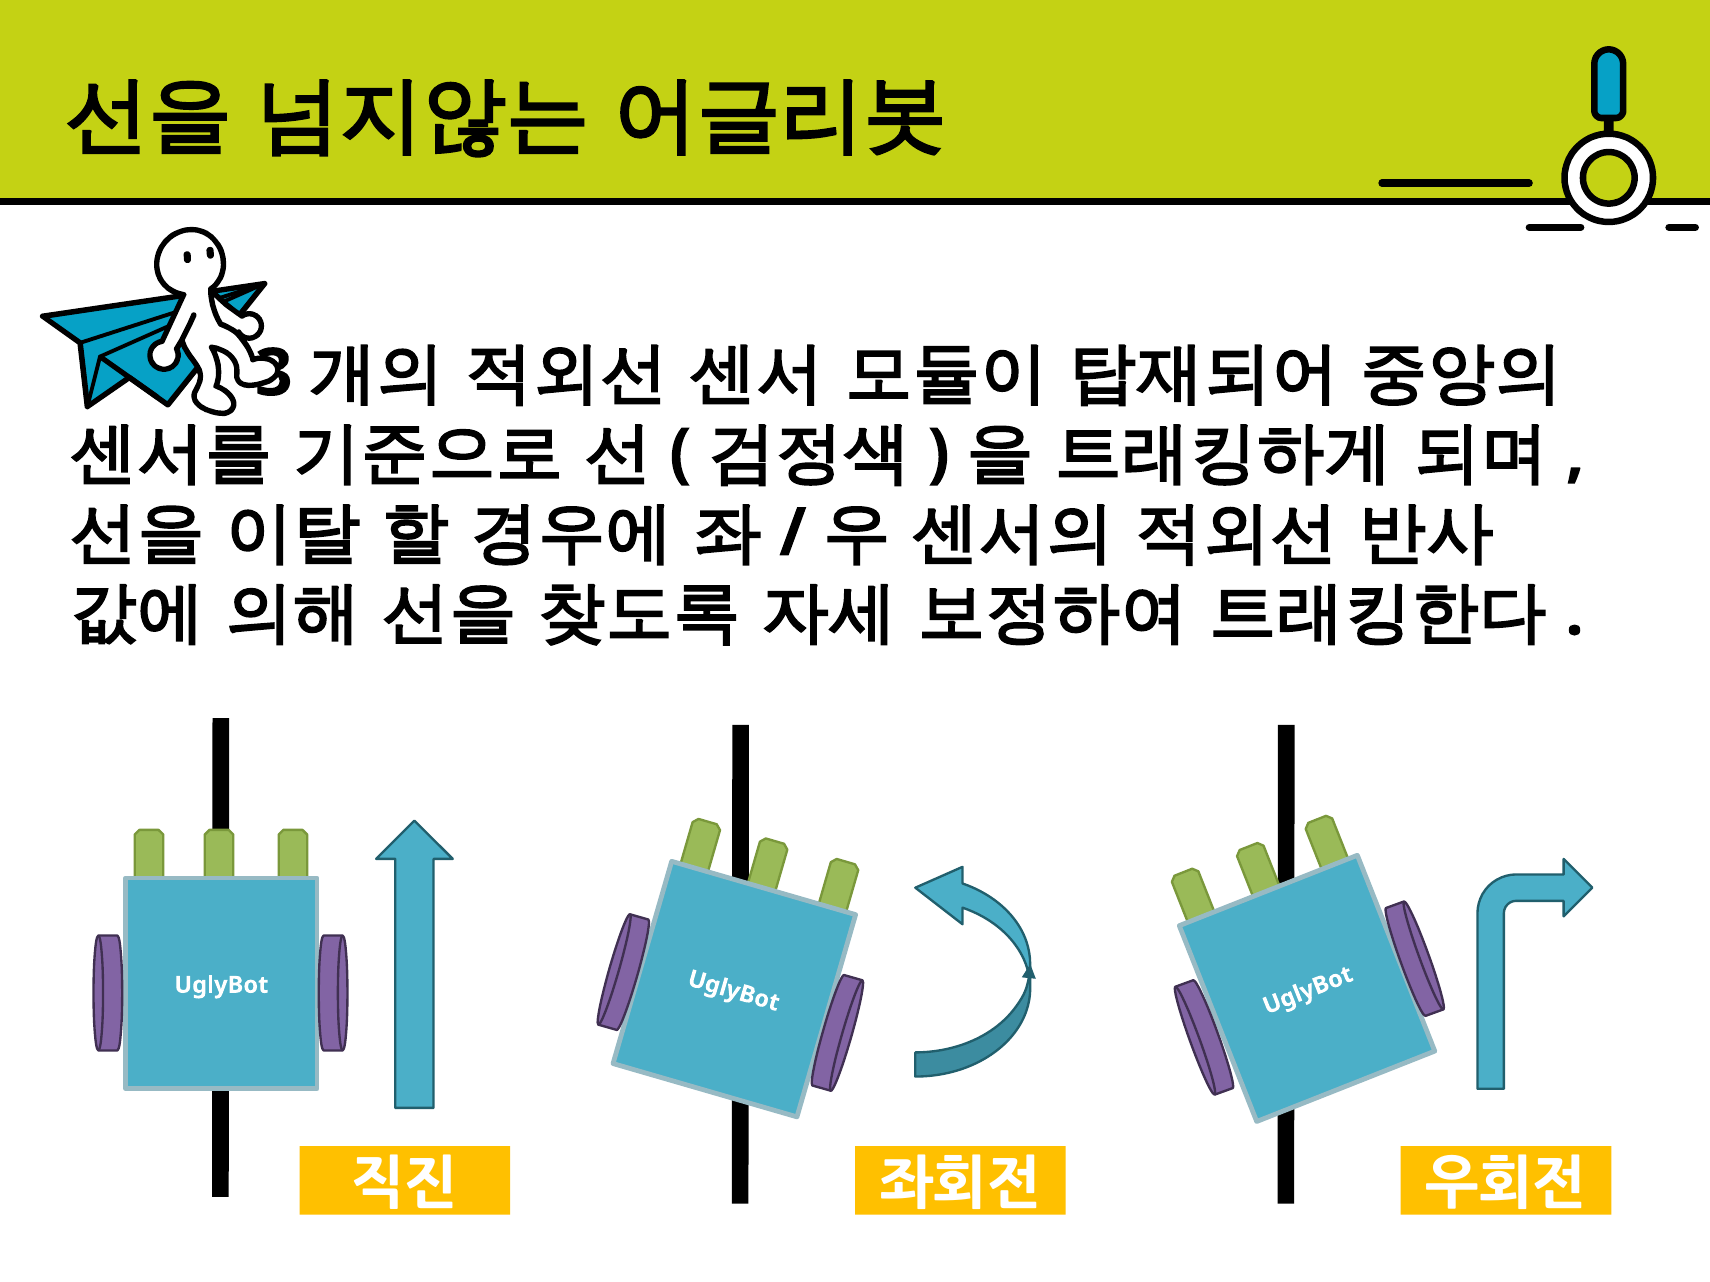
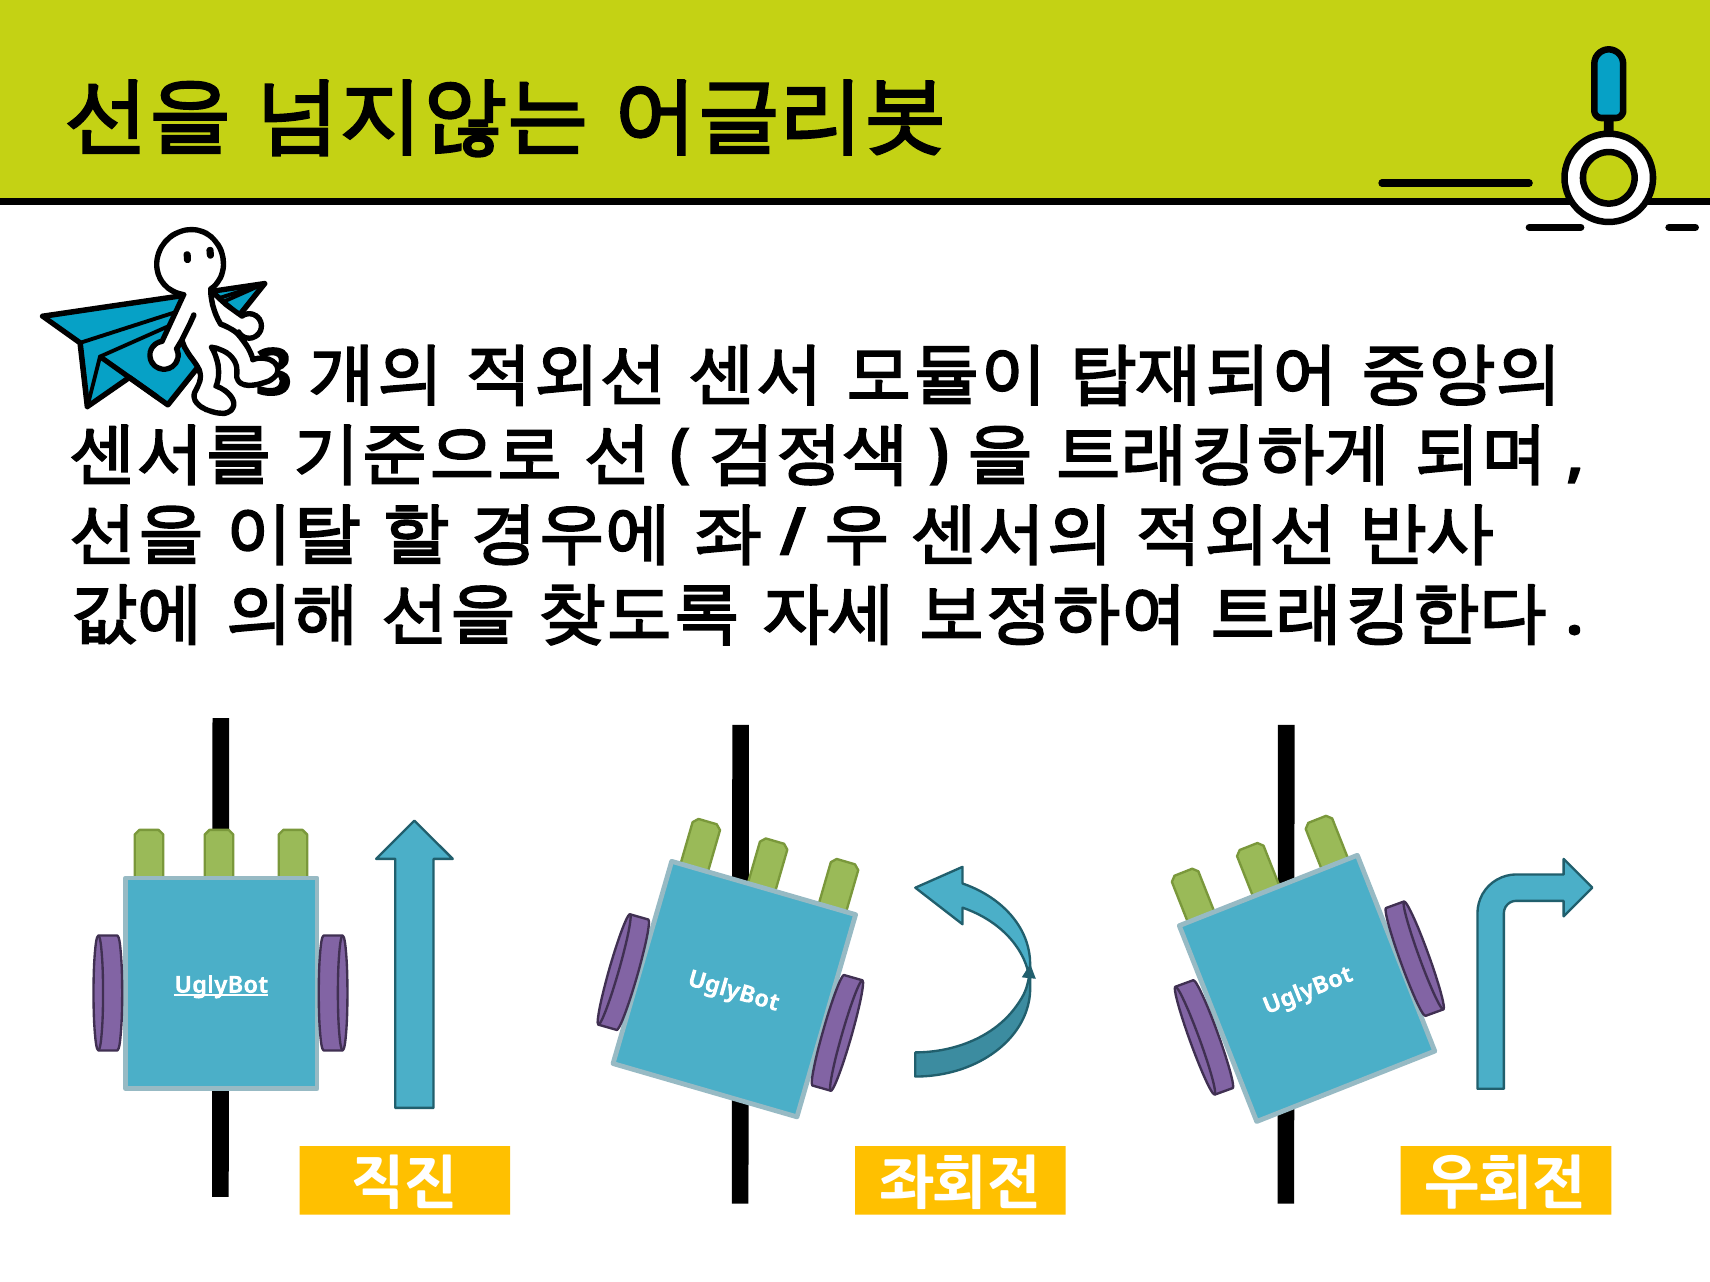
UglyBot underline: none -> present (221, 985)
